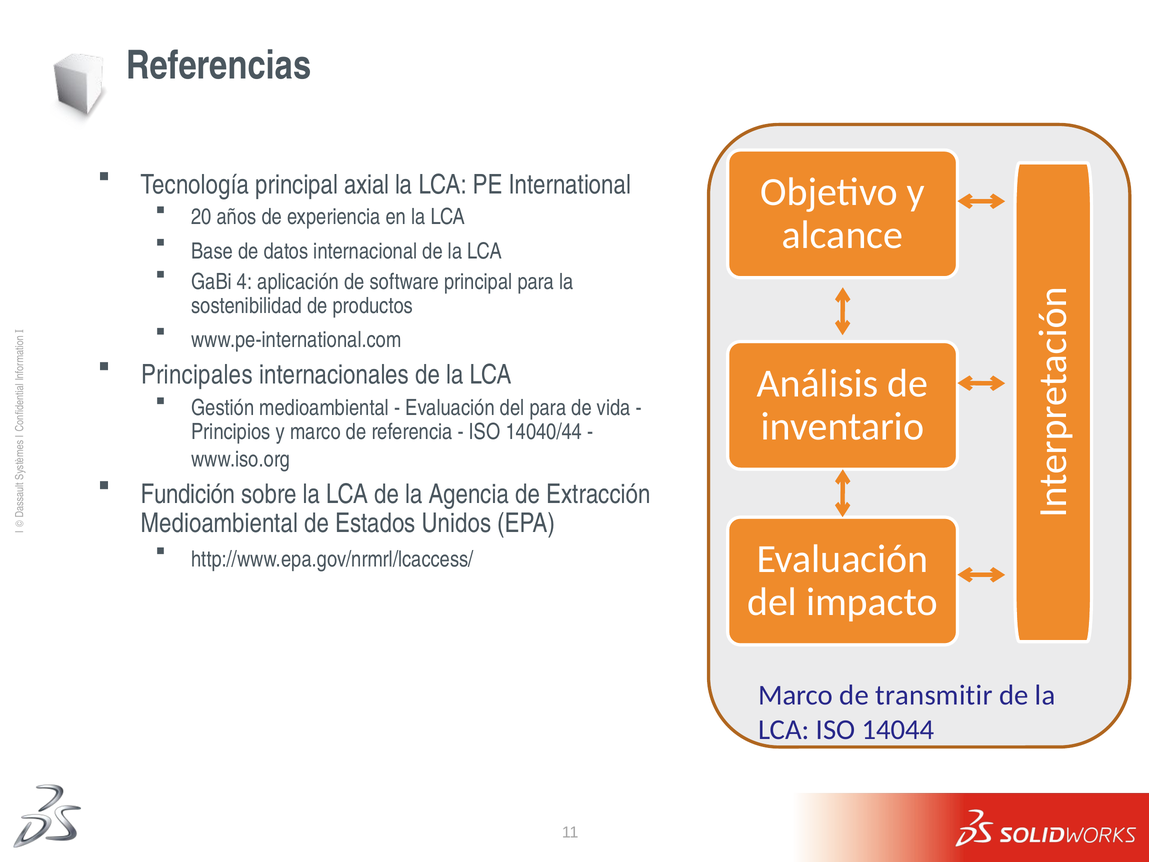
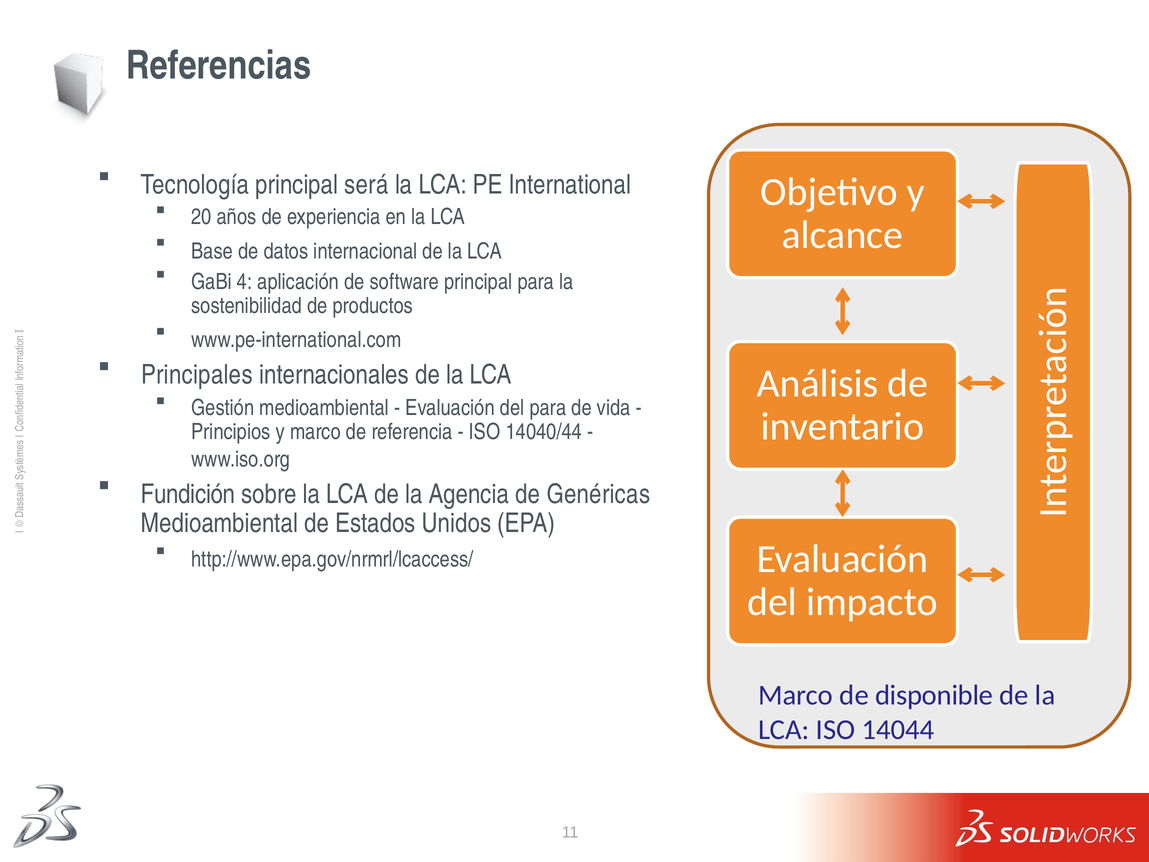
axial: axial -> será (366, 185)
Extracción: Extracción -> Genéricas (598, 494)
transmitir: transmitir -> disponible (934, 695)
